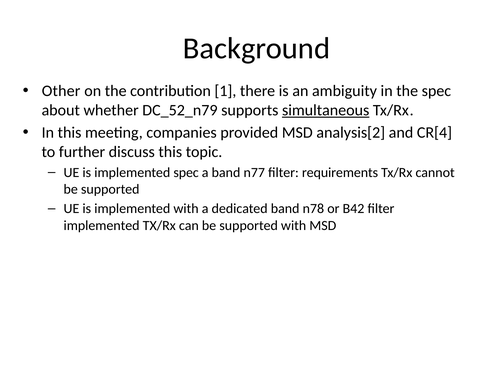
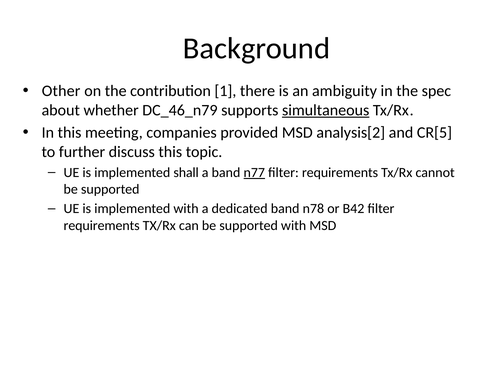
DC_52_n79: DC_52_n79 -> DC_46_n79 (180, 110)
CR[4: CR[4 -> CR[5 (434, 133)
implemented spec: spec -> shall (186, 173)
n77 underline: none -> present (254, 173)
implemented: implemented -> requirements (102, 226)
